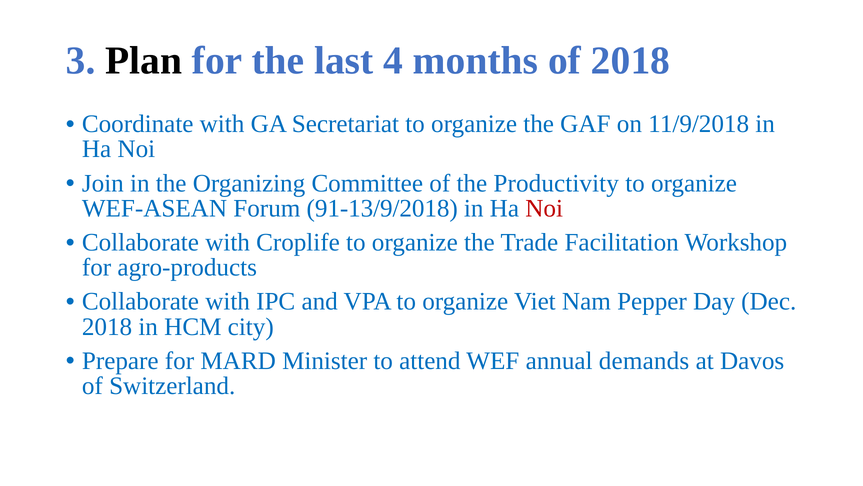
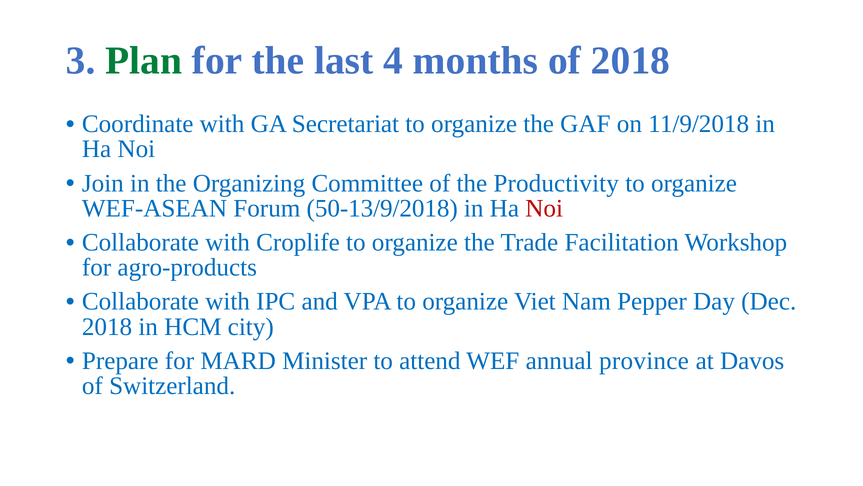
Plan colour: black -> green (144, 61)
91-13/9/2018: 91-13/9/2018 -> 50-13/9/2018 (382, 208)
demands: demands -> province (644, 360)
